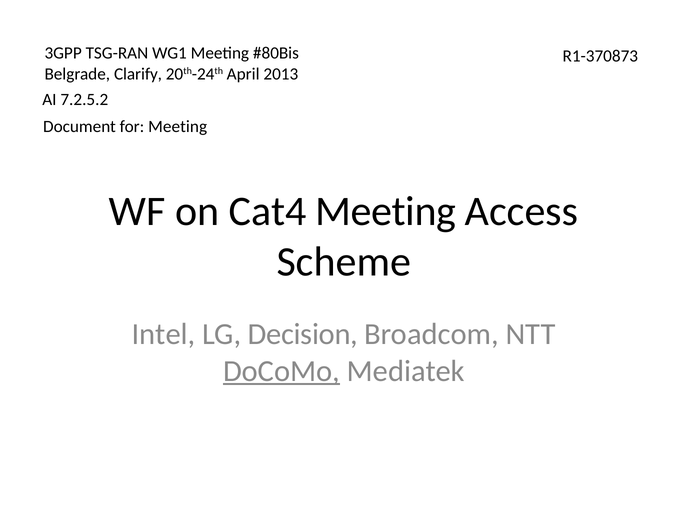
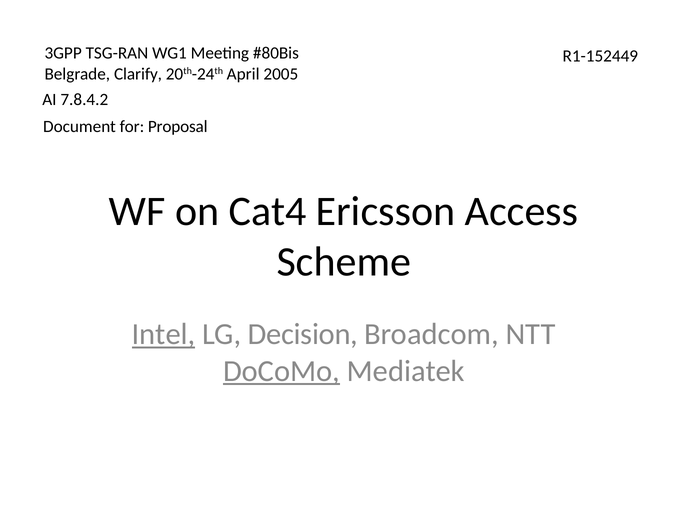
R1-370873: R1-370873 -> R1-152449 (600, 56)
2013: 2013 -> 2005 (281, 74)
7.2.5.2: 7.2.5.2 -> 7.8.4.2 (84, 100)
for Meeting: Meeting -> Proposal (178, 127)
Cat4 Meeting: Meeting -> Ericsson (386, 211)
Intel underline: none -> present (164, 334)
